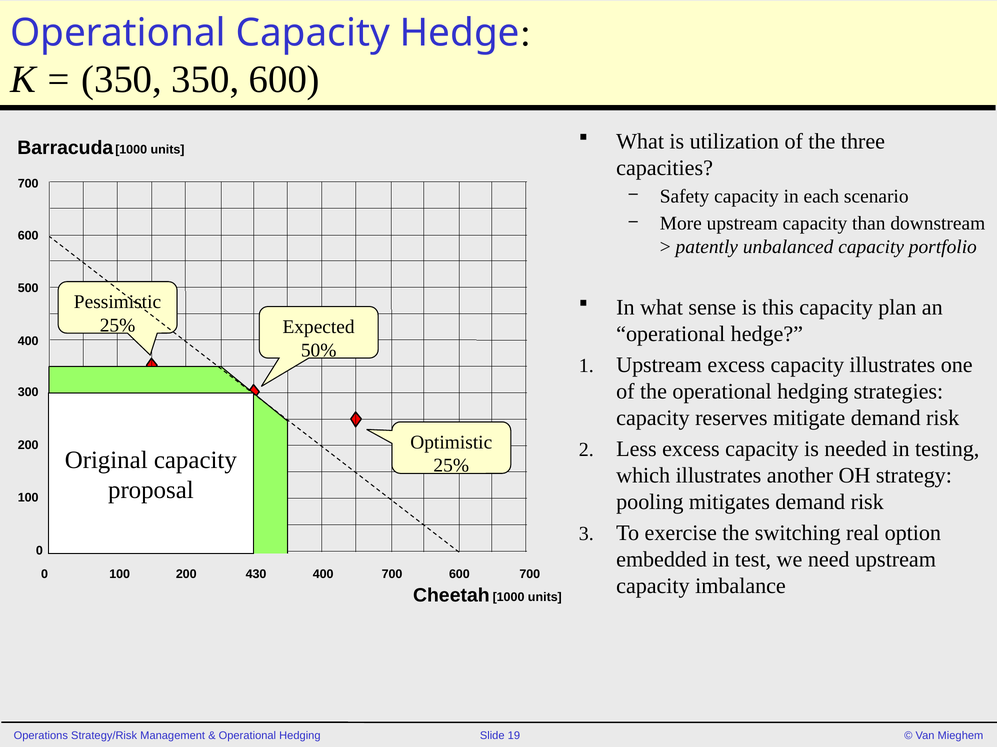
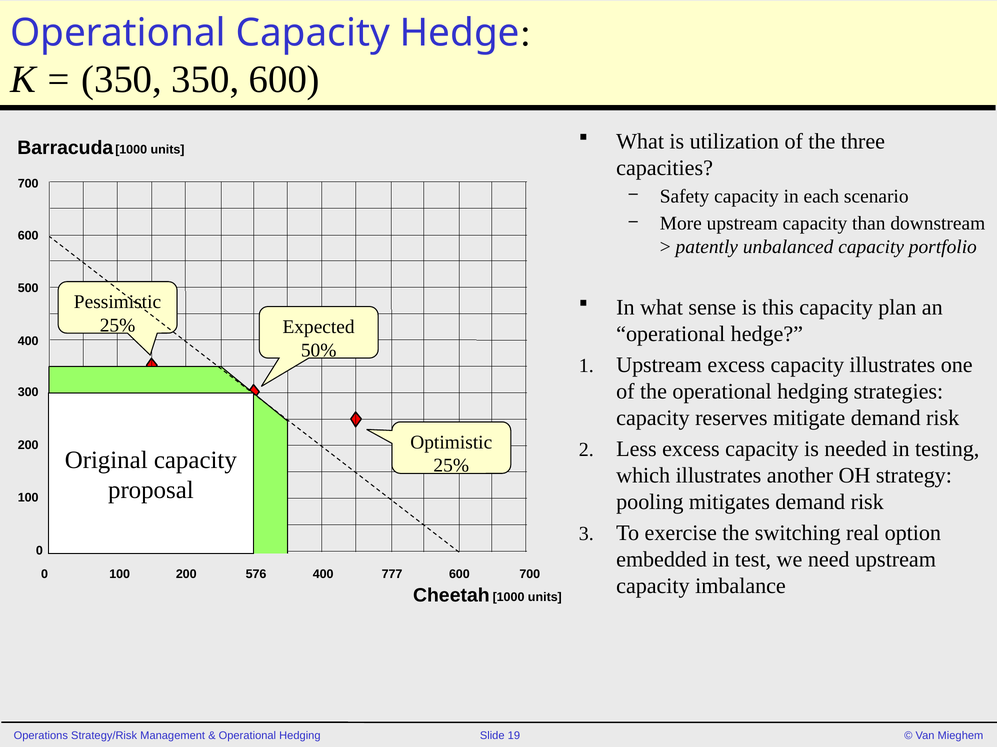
430: 430 -> 576 (256, 575)
400 700: 700 -> 777 (392, 575)
